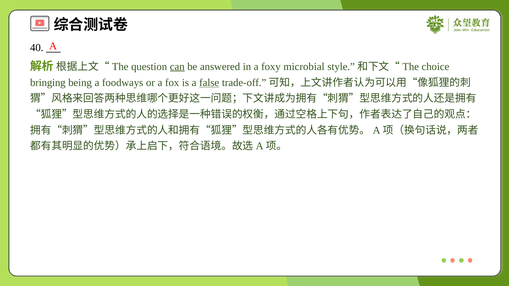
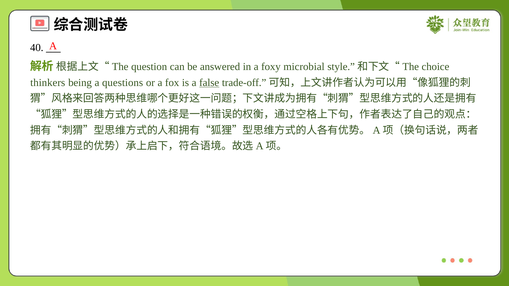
can underline: present -> none (177, 67)
bringing: bringing -> thinkers (48, 83)
foodways: foodways -> questions (123, 83)
